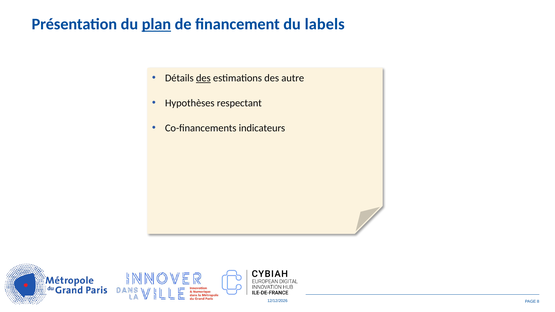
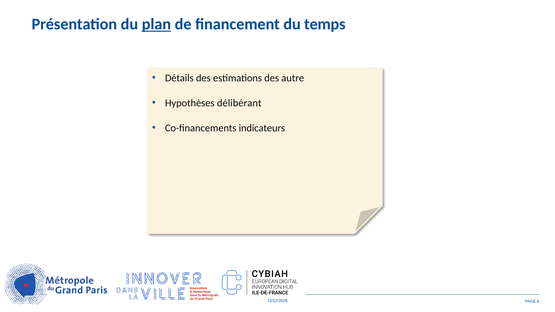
labels: labels -> temps (325, 24)
des underline: present -> none (203, 78)
respectant: respectant -> délibérant (239, 103)
